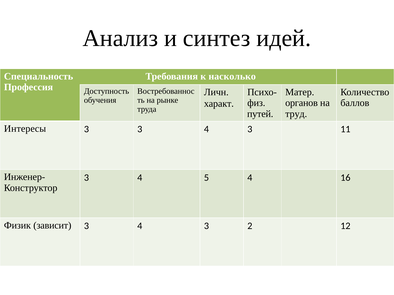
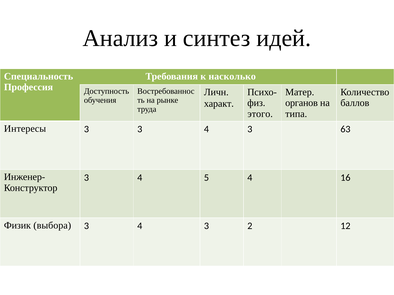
путей: путей -> этого (260, 114)
труд: труд -> типа (296, 114)
11: 11 -> 63 (345, 129)
зависит: зависит -> выбора (52, 226)
